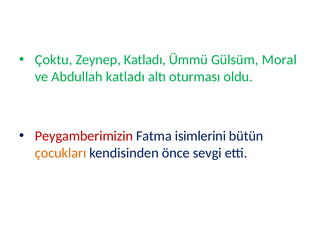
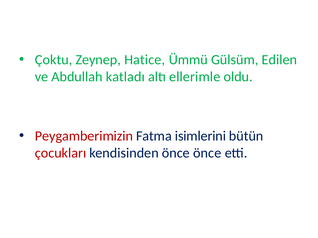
Zeynep Katladı: Katladı -> Hatice (145, 60)
Moral: Moral -> Edilen (279, 60)
oturması: oturması -> ellerimle (195, 77)
çocukları colour: orange -> red (61, 153)
önce sevgi: sevgi -> önce (207, 153)
